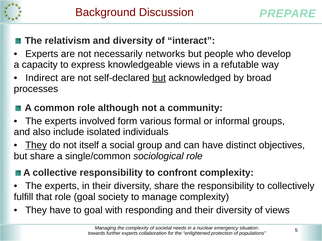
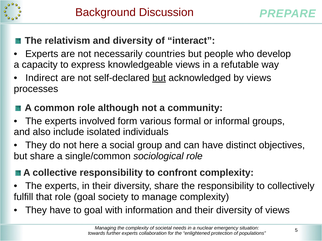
networks: networks -> countries (165, 54)
by broad: broad -> views (259, 78)
They underline: present -> none (36, 146)
itself: itself -> here (89, 146)
responding: responding -> information (149, 211)
